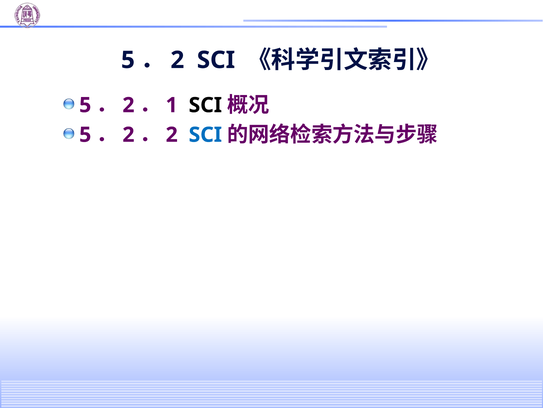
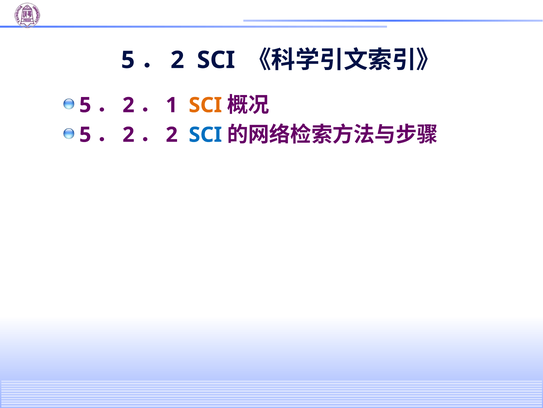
SCI colour: black -> orange (205, 105)
